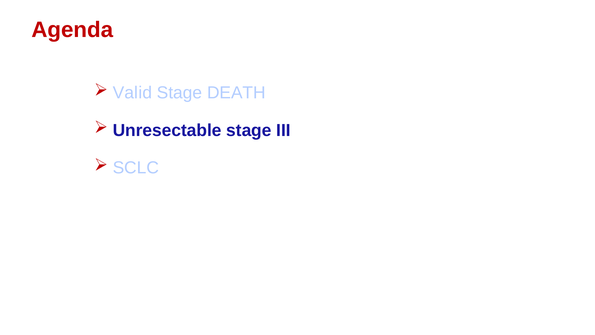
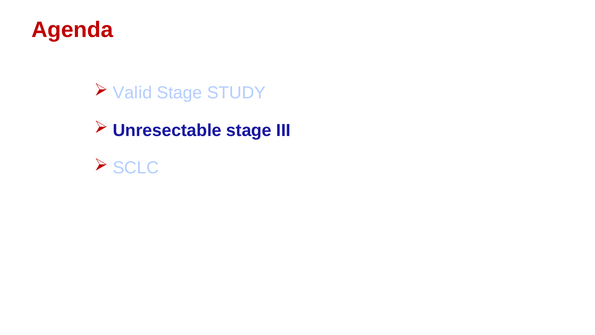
DEATH: DEATH -> STUDY (236, 93)
